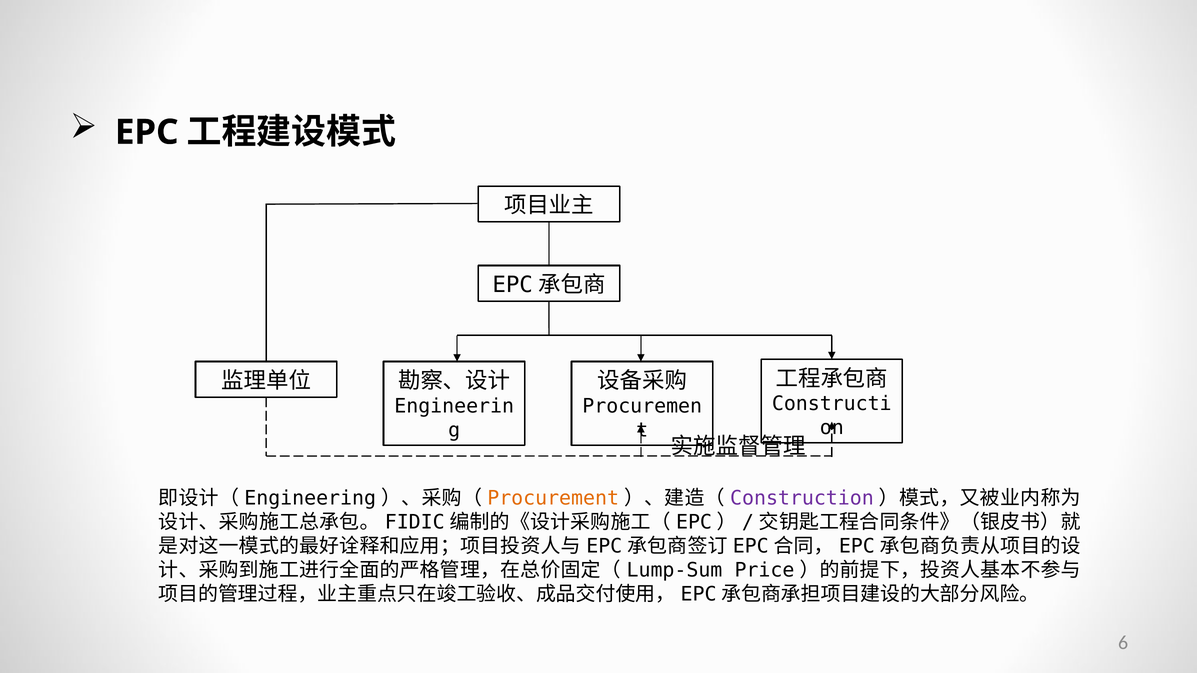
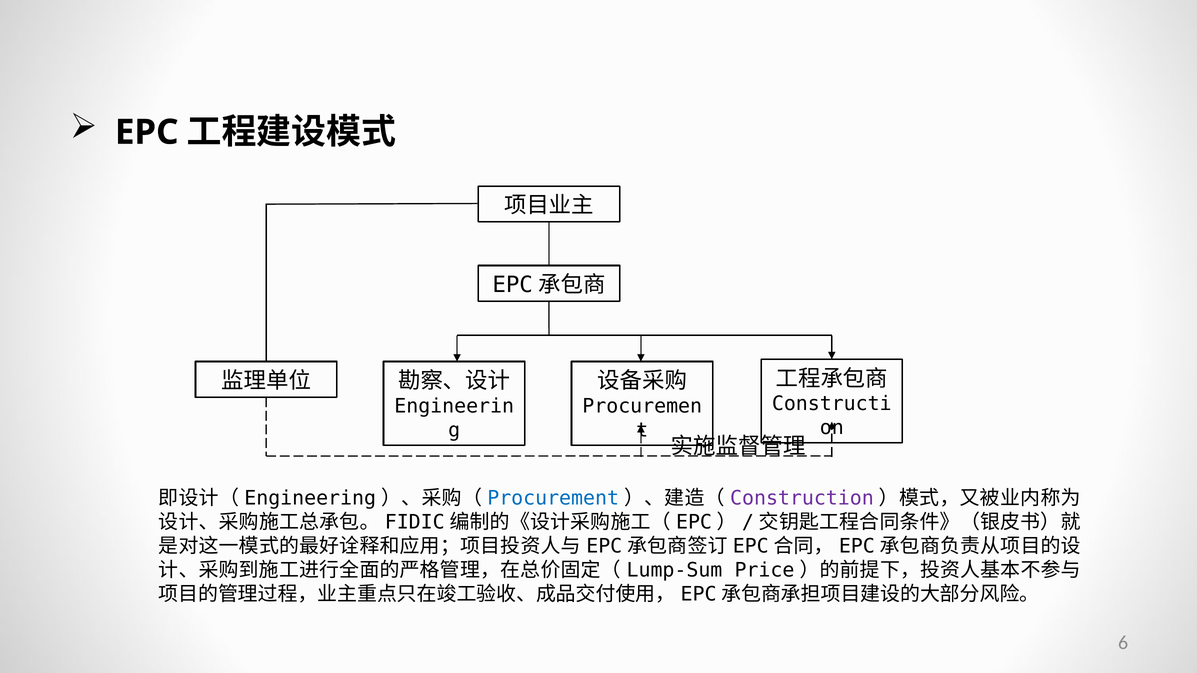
Procurement colour: orange -> blue (553, 499)
